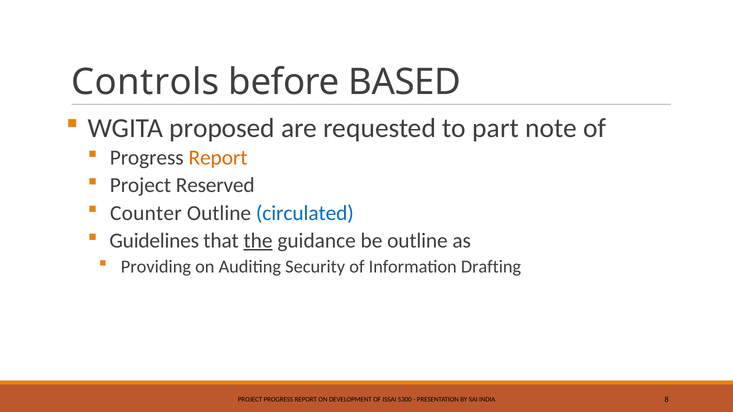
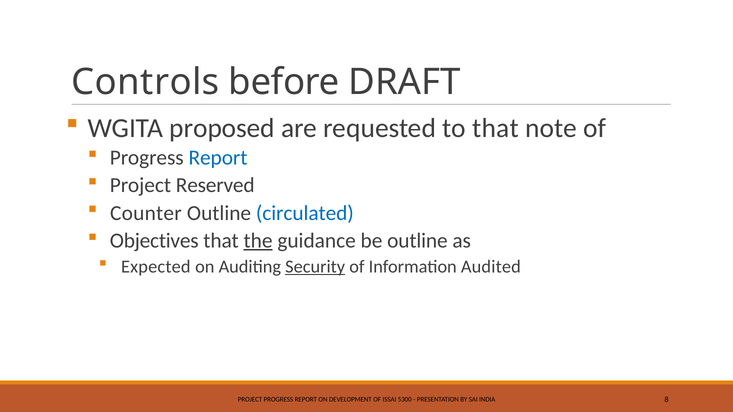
BASED: BASED -> DRAFT (405, 82)
to part: part -> that (496, 128)
Report colour: orange -> blue (218, 158)
Guidelines: Guidelines -> Objectives (154, 241)
Providing: Providing -> Expected (156, 267)
Security underline: none -> present (315, 267)
Drafting: Drafting -> Audited (491, 267)
